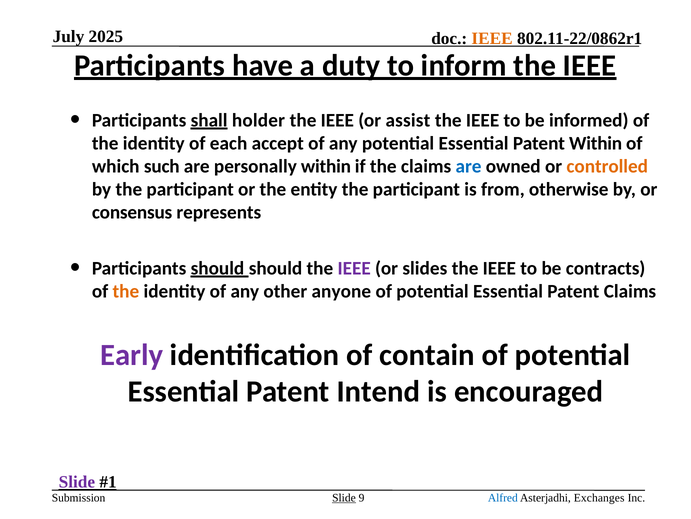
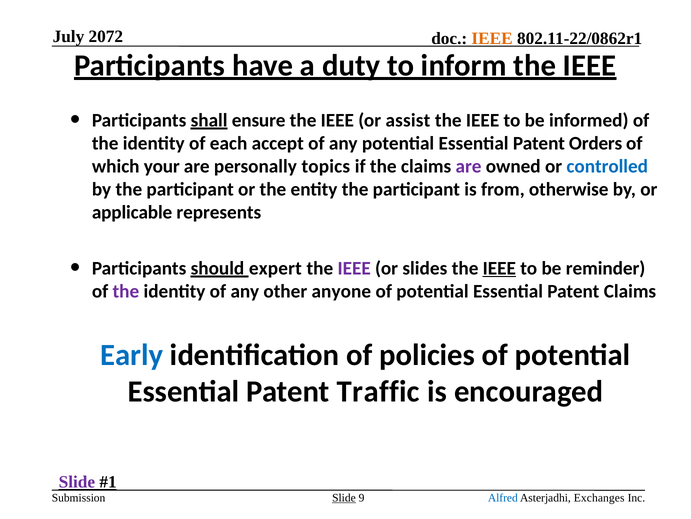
2025: 2025 -> 2072 (106, 37)
holder: holder -> ensure (259, 120)
Patent Within: Within -> Orders (596, 143)
such: such -> your (162, 166)
personally within: within -> topics (326, 166)
are colour: blue -> purple (469, 166)
controlled colour: orange -> blue (607, 166)
consensus: consensus -> applicable (132, 212)
should should: should -> expert (275, 268)
IEEE underline: none -> present (499, 268)
contracts: contracts -> reminder (606, 268)
the colour: orange -> purple (126, 291)
Early colour: purple -> blue (132, 354)
contain: contain -> policies (427, 354)
Intend: Intend -> Traffic (378, 391)
